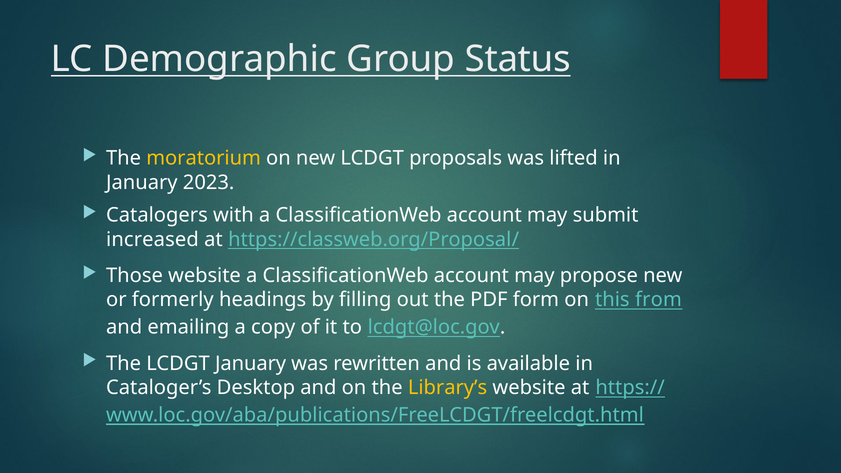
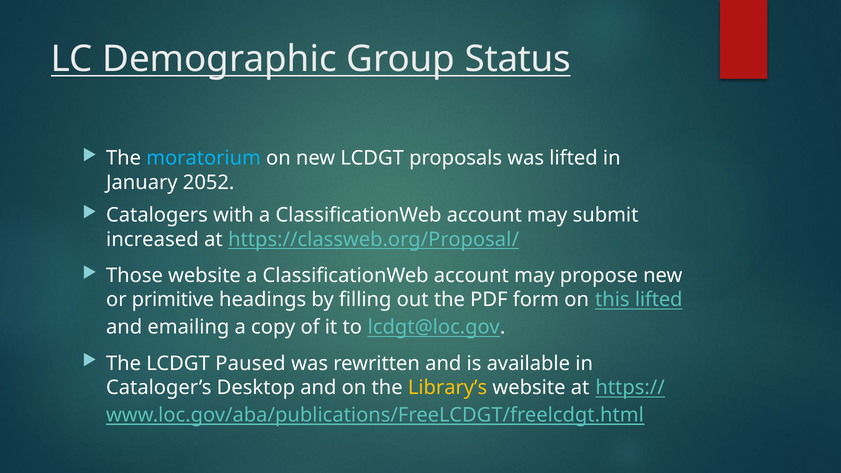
moratorium colour: yellow -> light blue (204, 158)
2023: 2023 -> 2052 (209, 182)
formerly: formerly -> primitive (173, 300)
this from: from -> lifted (659, 300)
LCDGT January: January -> Paused (250, 364)
